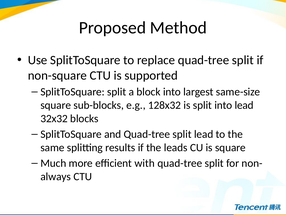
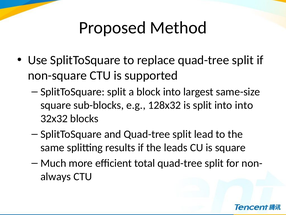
into lead: lead -> into (244, 105)
with: with -> total (145, 163)
